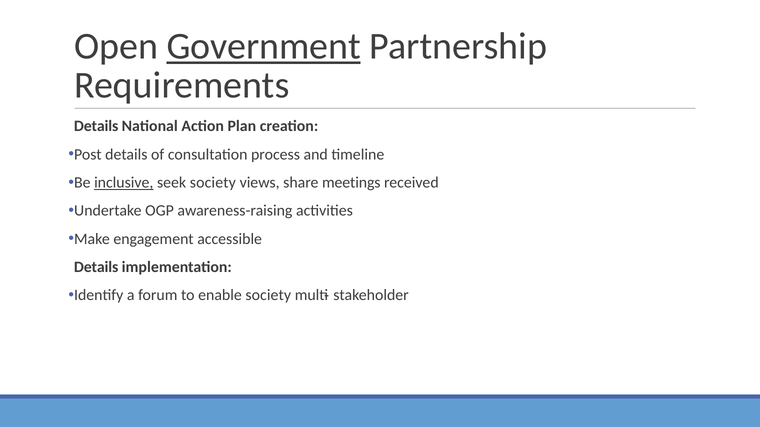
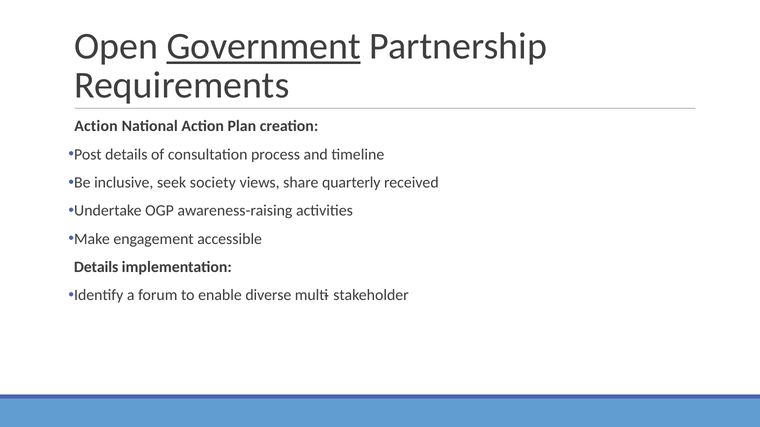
Details: Details -> Action (96, 126)
inclusive underline: present -> none (124, 183)
meetings: meetings -> quarterly (351, 183)
enable society: society -> diverse (268, 295)
